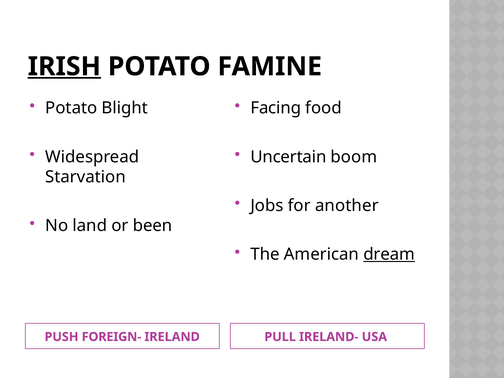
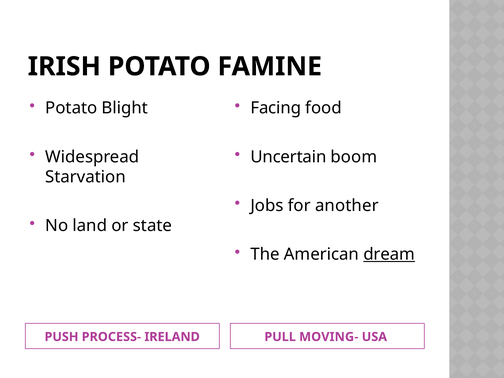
IRISH underline: present -> none (64, 67)
been: been -> state (152, 226)
FOREIGN-: FOREIGN- -> PROCESS- (111, 337)
IRELAND-: IRELAND- -> MOVING- (329, 337)
